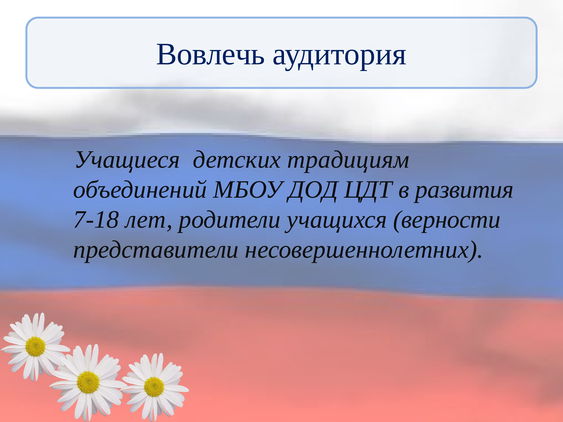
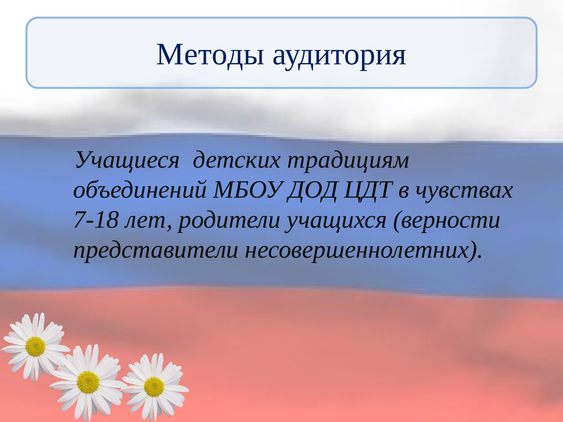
Вовлечь: Вовлечь -> Методы (210, 54)
развития: развития -> чувствах (464, 190)
